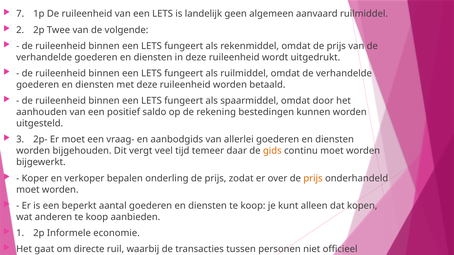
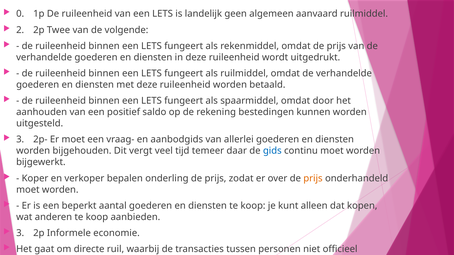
7: 7 -> 0 (20, 14)
gids colour: orange -> blue (272, 151)
1: 1 -> 3 (20, 233)
